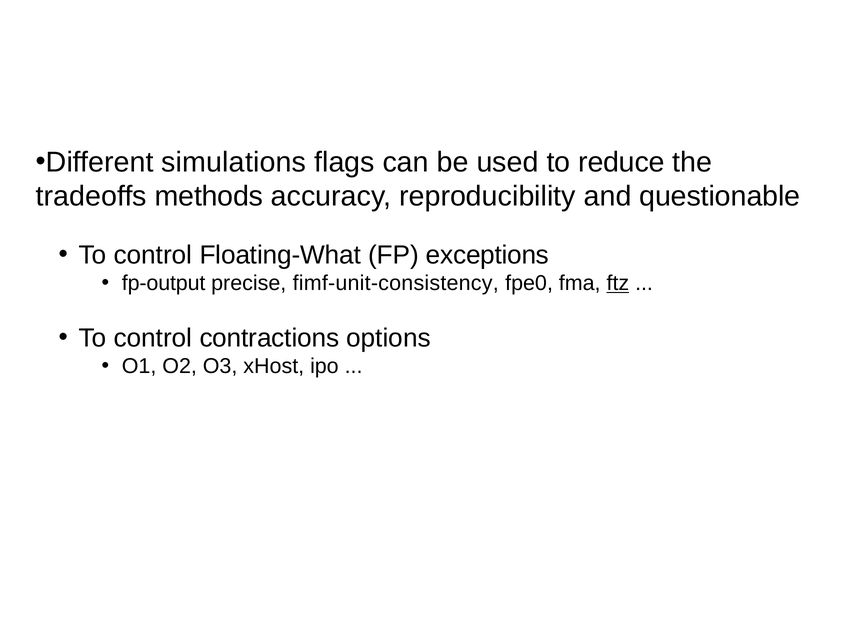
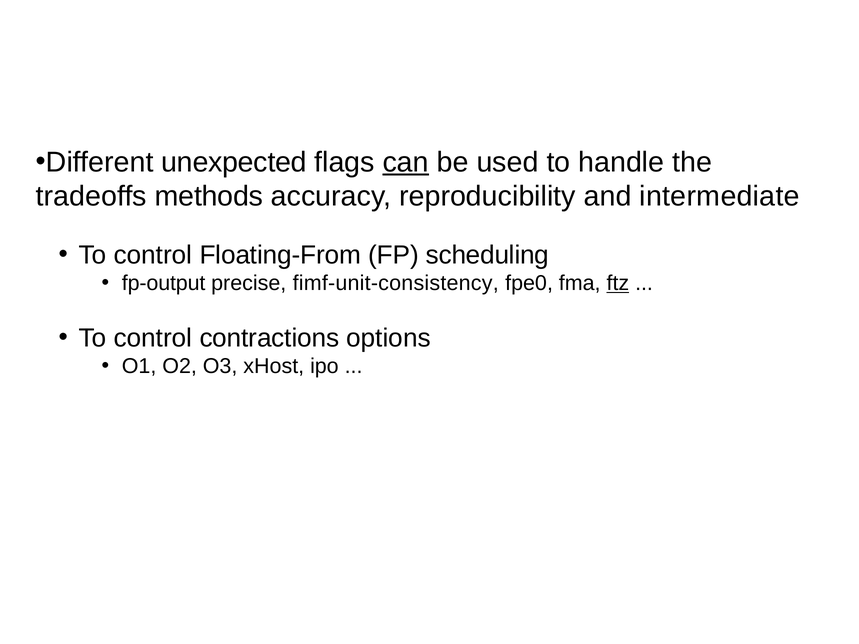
simulations: simulations -> unexpected (234, 162)
can underline: none -> present (406, 162)
reduce: reduce -> handle (621, 162)
questionable: questionable -> intermediate (720, 197)
Floating-What: Floating-What -> Floating-From (280, 255)
exceptions: exceptions -> scheduling (487, 255)
